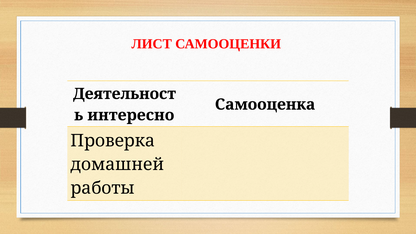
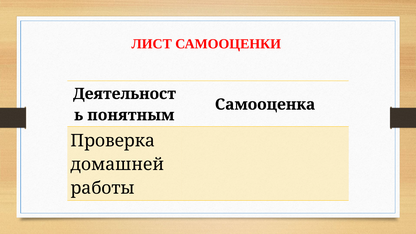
интересно: интересно -> понятным (131, 115)
